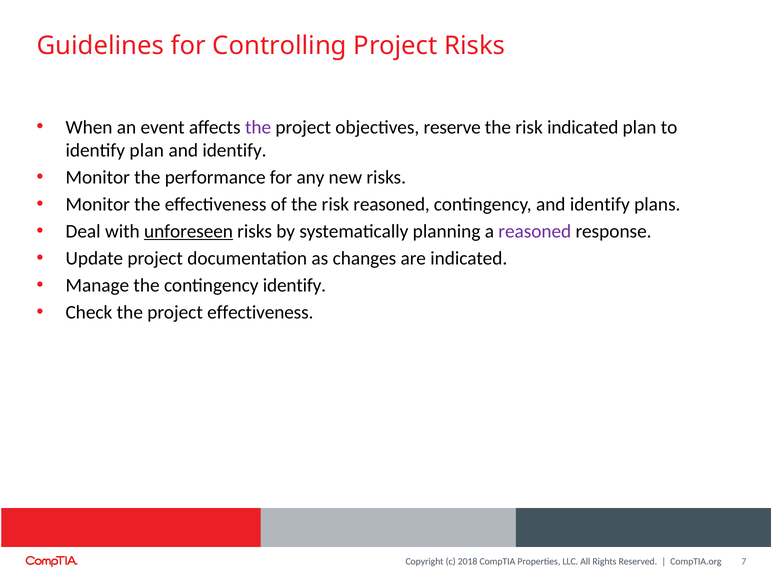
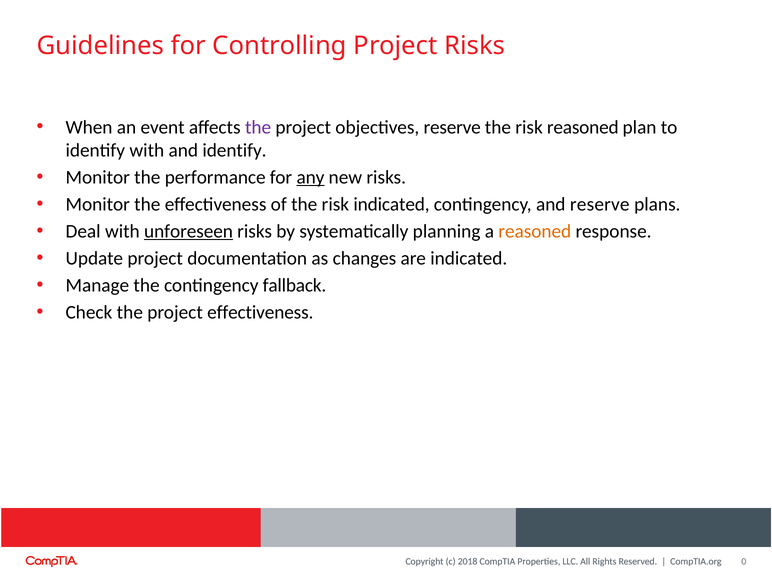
risk indicated: indicated -> reasoned (583, 127)
identify plan: plan -> with (147, 150)
any underline: none -> present (311, 177)
risk reasoned: reasoned -> indicated (392, 204)
contingency and identify: identify -> reserve (600, 204)
reasoned colour: purple -> orange (535, 231)
contingency identify: identify -> fallback (294, 285)
7: 7 -> 0 (744, 561)
